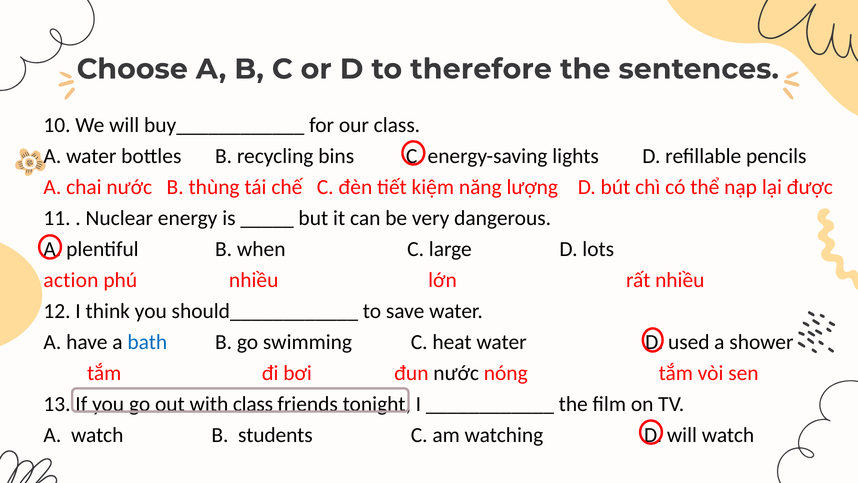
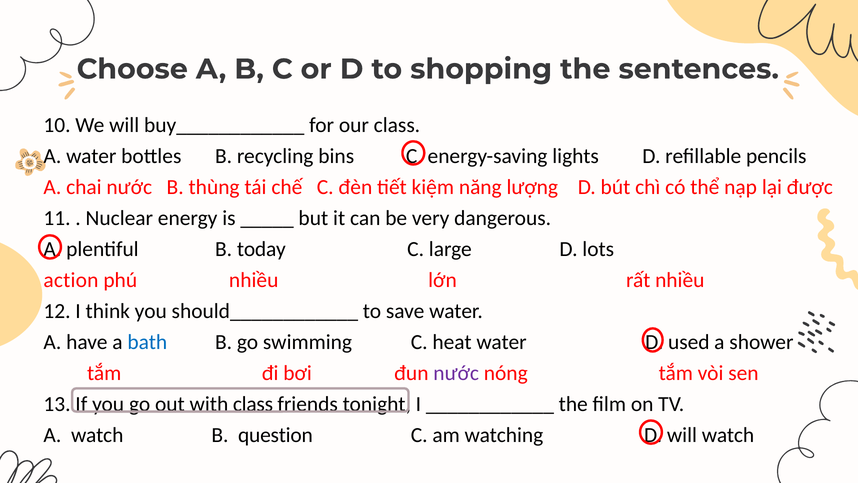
therefore: therefore -> shopping (481, 69)
when: when -> today (261, 249)
nước colour: black -> purple (456, 373)
students: students -> question (275, 435)
